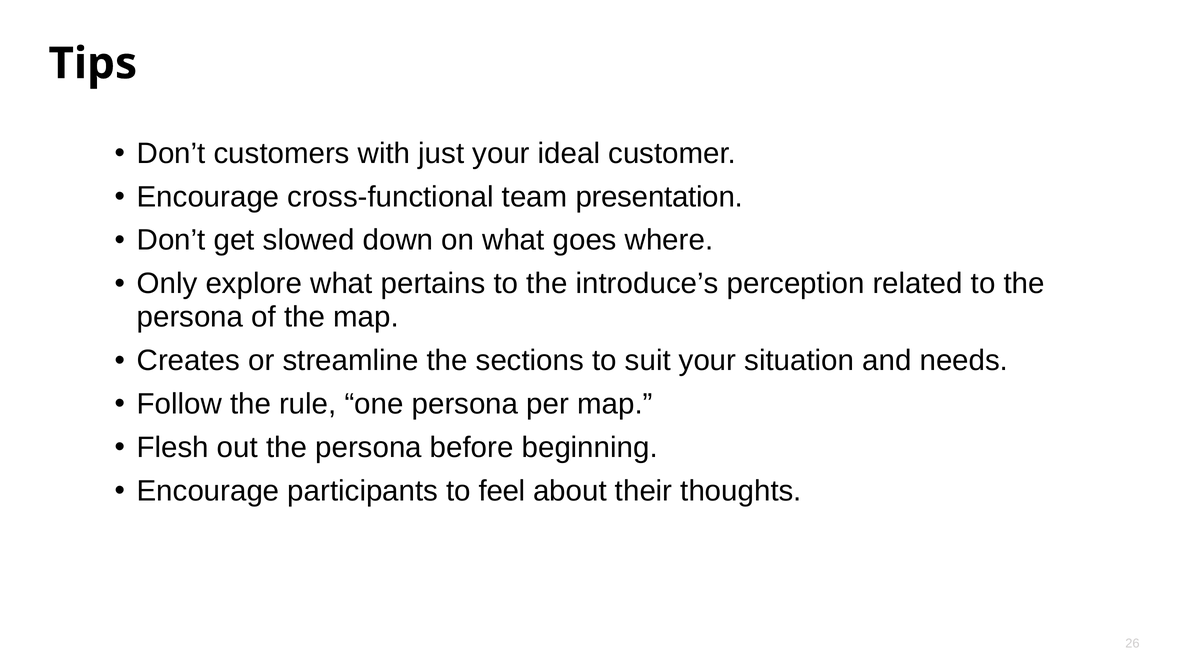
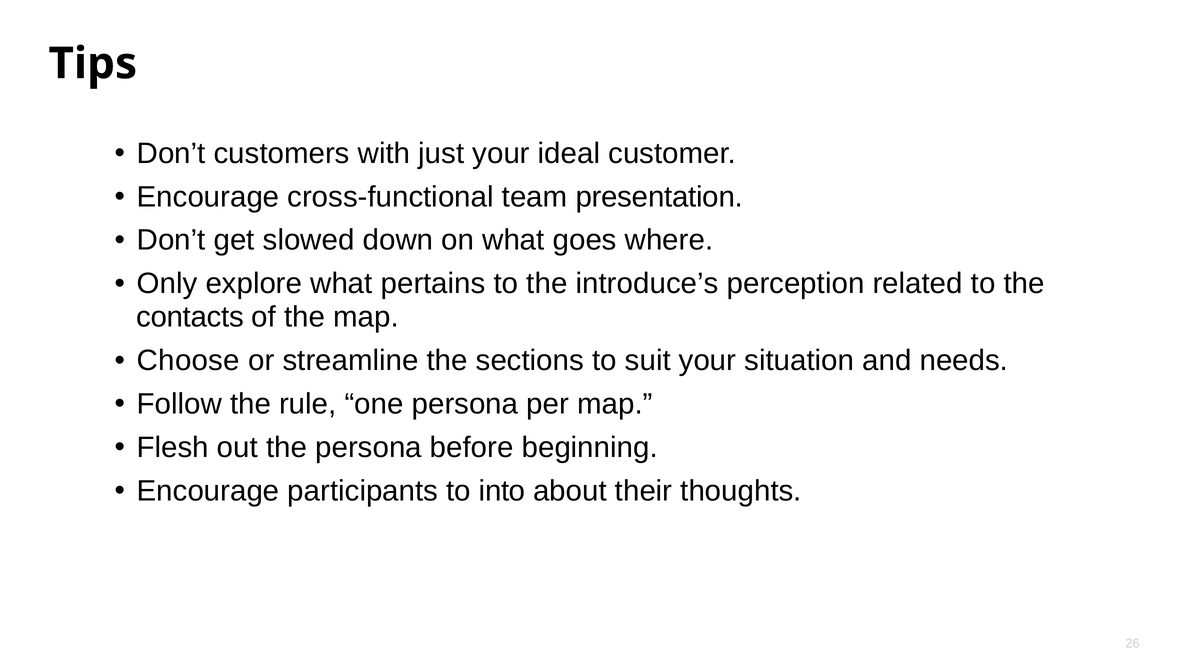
persona: persona -> contacts (190, 317)
Creates: Creates -> Choose (188, 361)
feel: feel -> into (502, 491)
